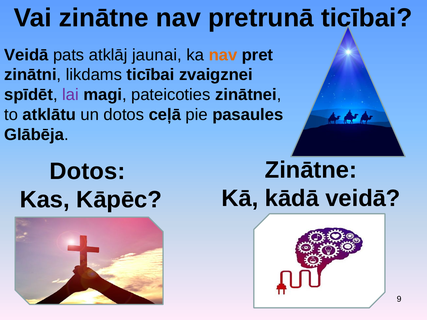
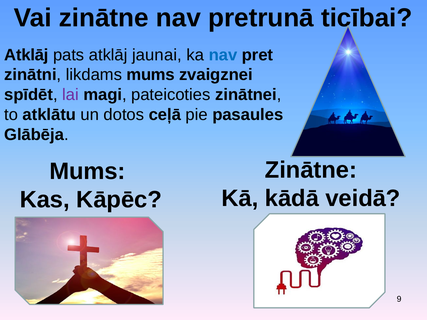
Veidā: Veidā -> Atklāj (26, 55)
nav colour: orange -> blue (223, 55)
likdams ticībai: ticībai -> mums (151, 75)
Dotos: Dotos -> Mums (88, 171)
